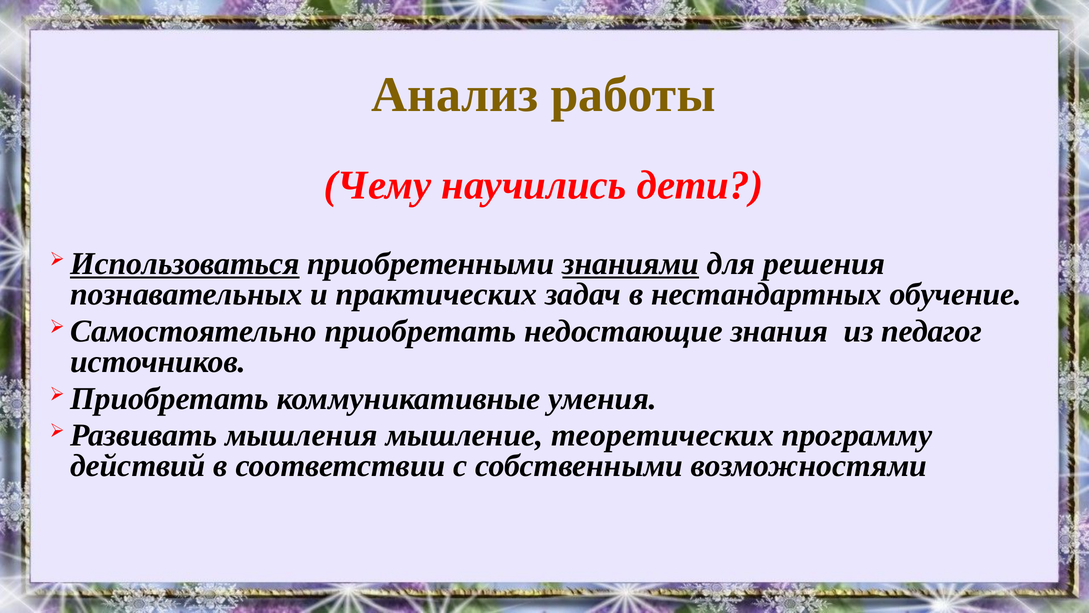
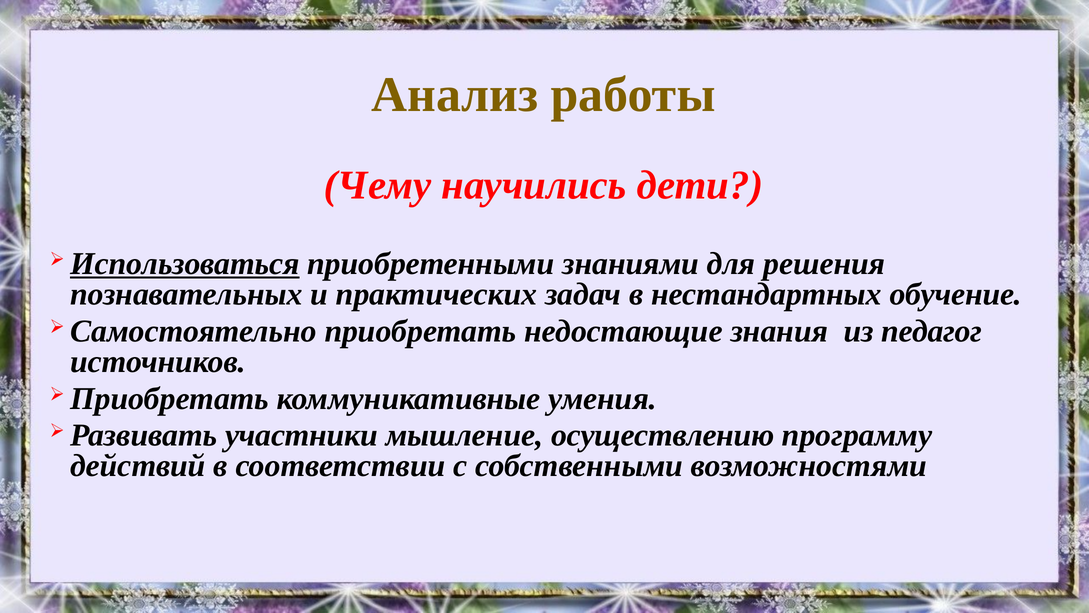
знаниями underline: present -> none (631, 263)
мышления: мышления -> участники (301, 435)
теоретических: теоретических -> осуществлению (663, 435)
